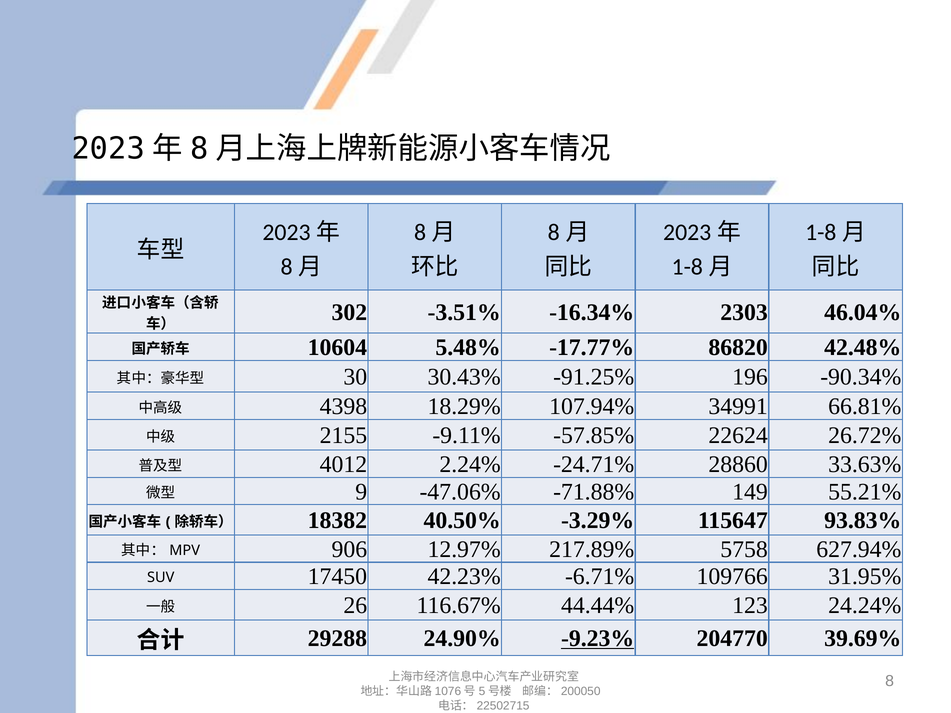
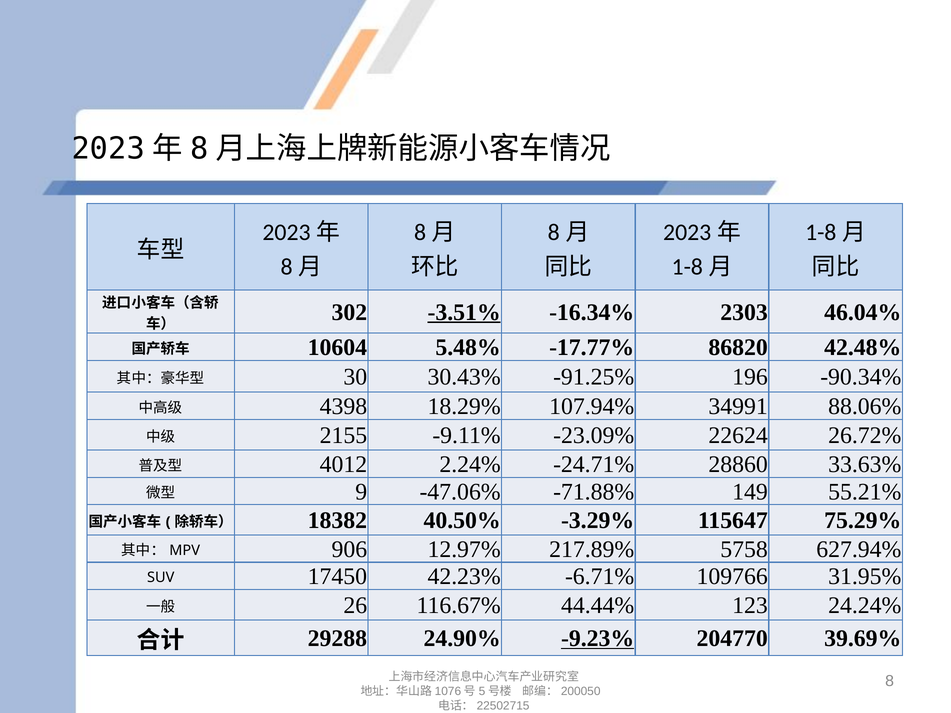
-3.51% underline: none -> present (464, 312)
66.81%: 66.81% -> 88.06% (865, 407)
-57.85%: -57.85% -> -23.09% (594, 436)
93.83%: 93.83% -> 75.29% (863, 521)
